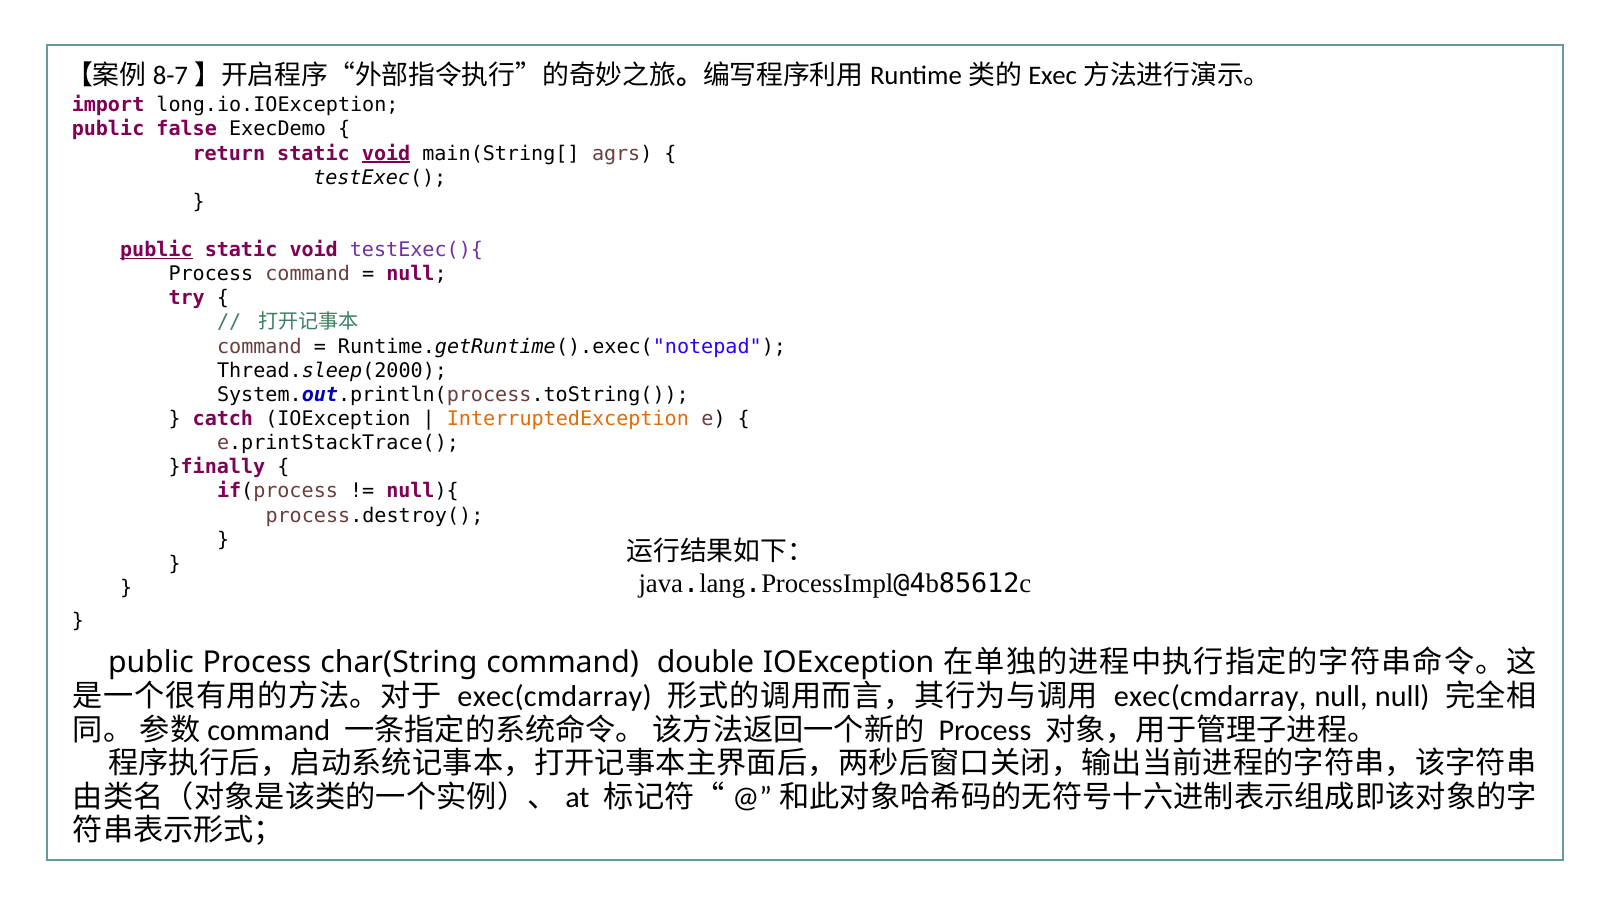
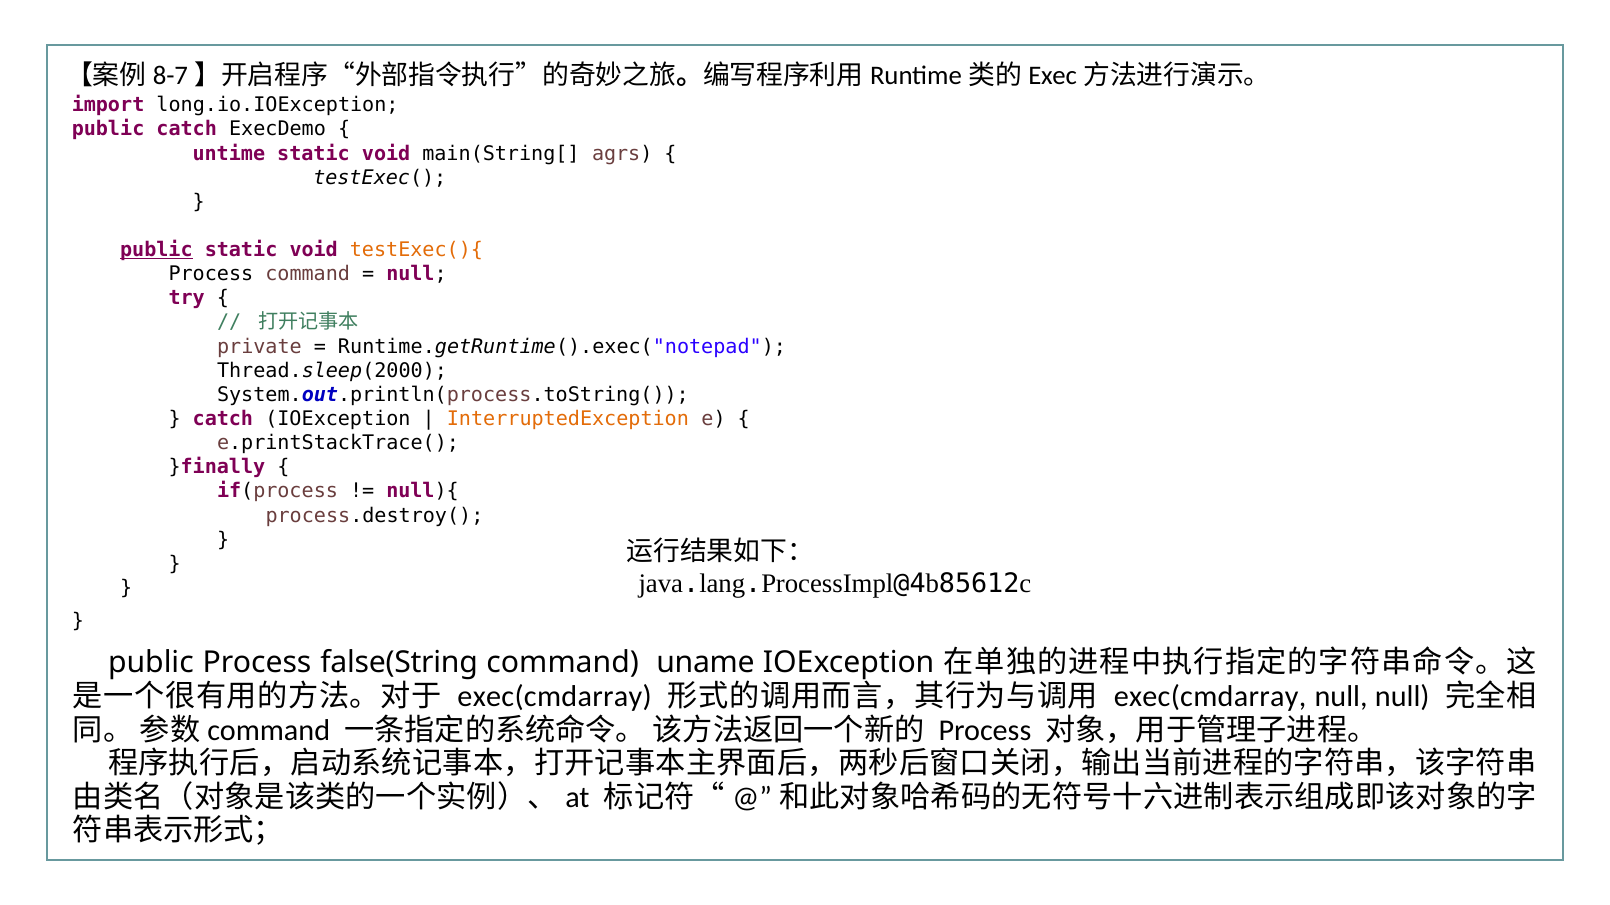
public false: false -> catch (187, 129)
return: return -> untime (229, 154)
void underline: present -> none (386, 154)
testExec(){ colour: purple -> orange (416, 250)
command: command -> private (259, 347)
char(String: char(String -> false(String (399, 663)
double: double -> uname (706, 663)
